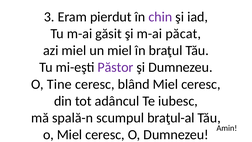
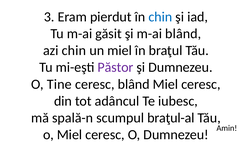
chin colour: purple -> blue (160, 17)
m-ai păcat: păcat -> blând (183, 34)
azi miel: miel -> chin (74, 50)
